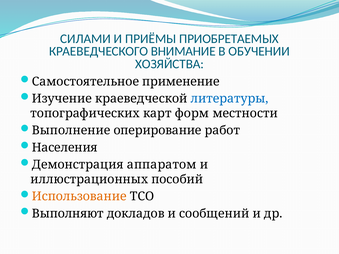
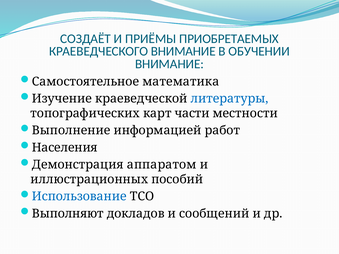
СИЛАМИ: СИЛАМИ -> СОЗДАЁТ (86, 39)
ХОЗЯЙСТВА: ХОЗЯЙСТВА -> ВНИМАНИЕ (170, 64)
применение: применение -> математика (181, 82)
форм: форм -> части (192, 113)
оперирование: оперирование -> информацией (158, 131)
Использование colour: orange -> blue (79, 197)
